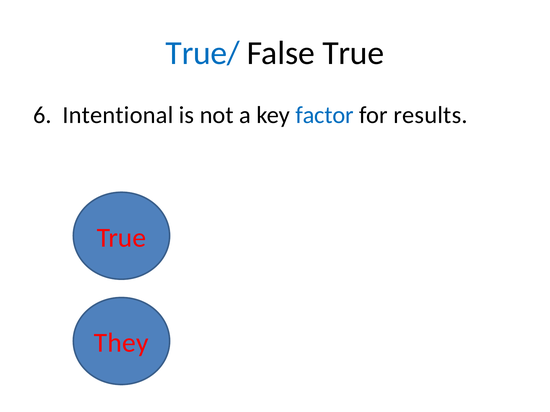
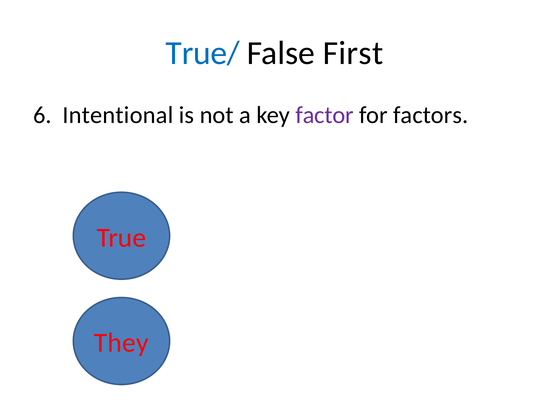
False True: True -> First (353, 53)
factor colour: blue -> purple (325, 115)
results: results -> factors (431, 115)
